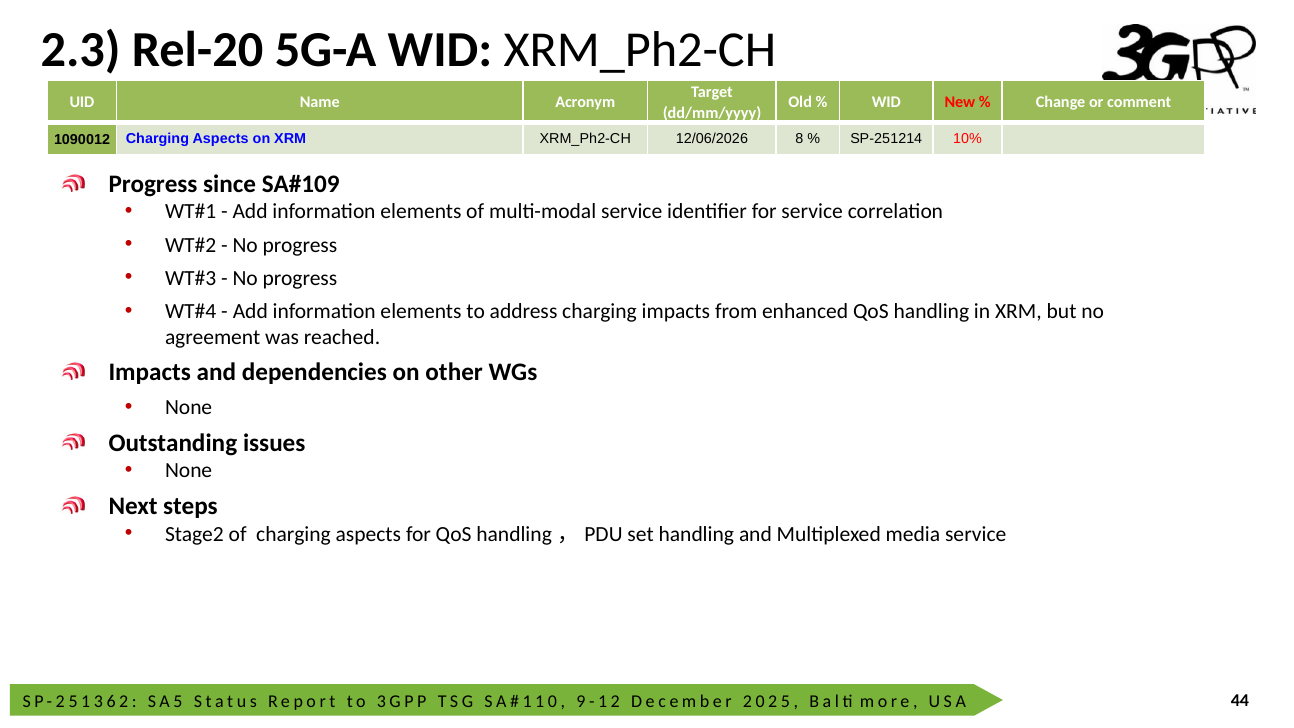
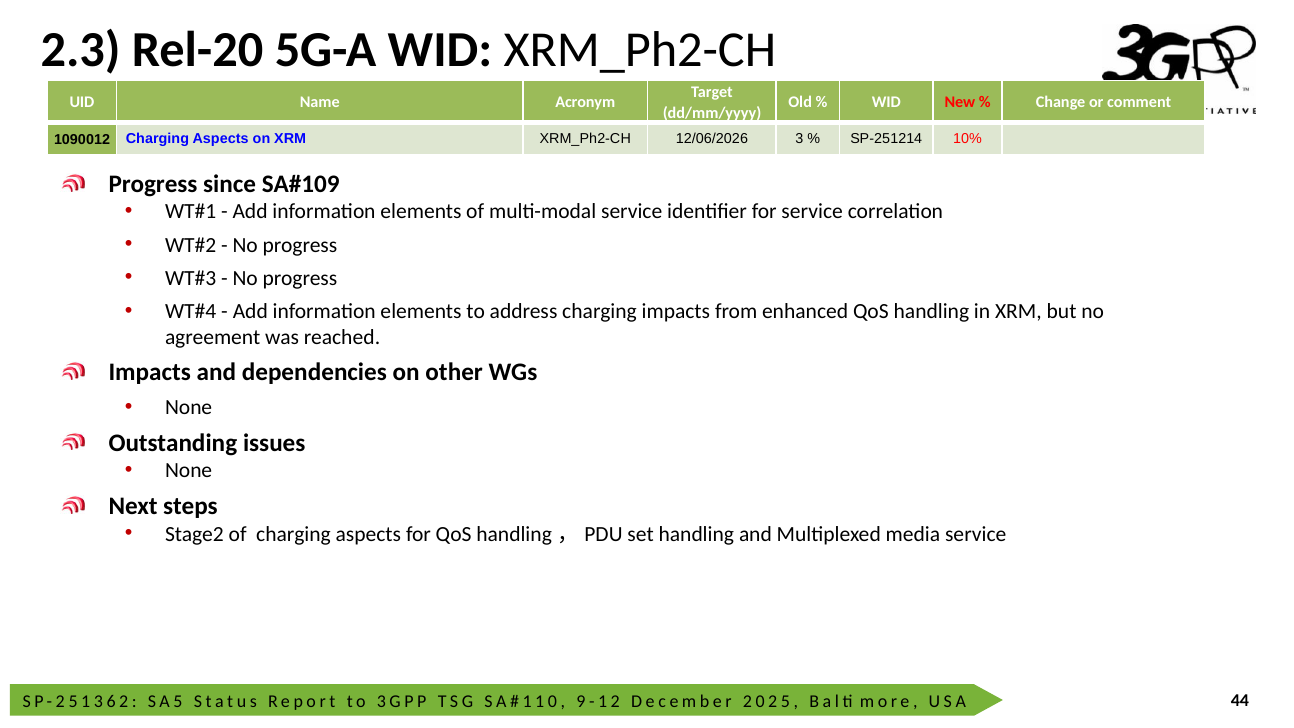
8: 8 -> 3 (799, 139)
